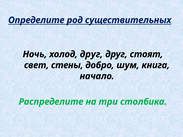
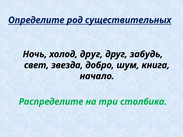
стоят: стоят -> забудь (146, 54)
стены: стены -> звезда (67, 65)
